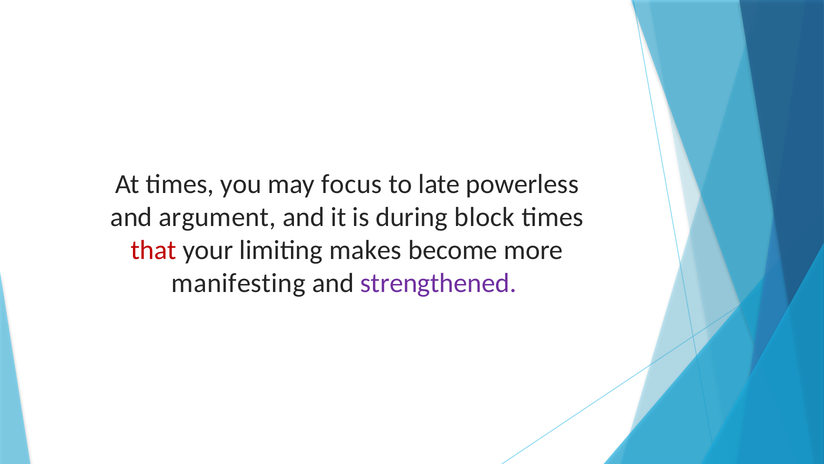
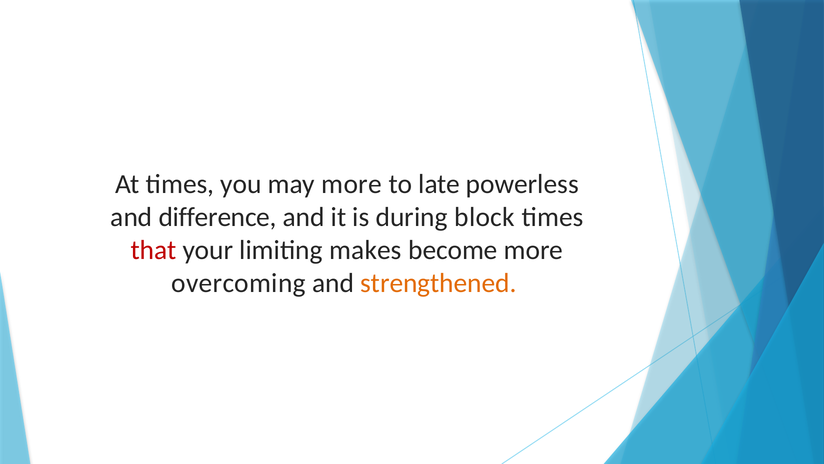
may focus: focus -> more (352, 184)
argument: argument -> difference (218, 217)
manifesting: manifesting -> overcoming (239, 283)
strengthened colour: purple -> orange (438, 283)
